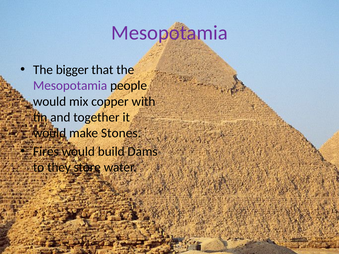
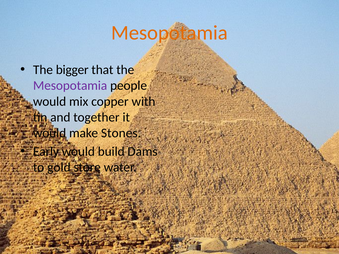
Mesopotamia colour: purple -> orange (169, 33)
Fires: Fires -> Early (46, 152)
they: they -> gold (59, 167)
